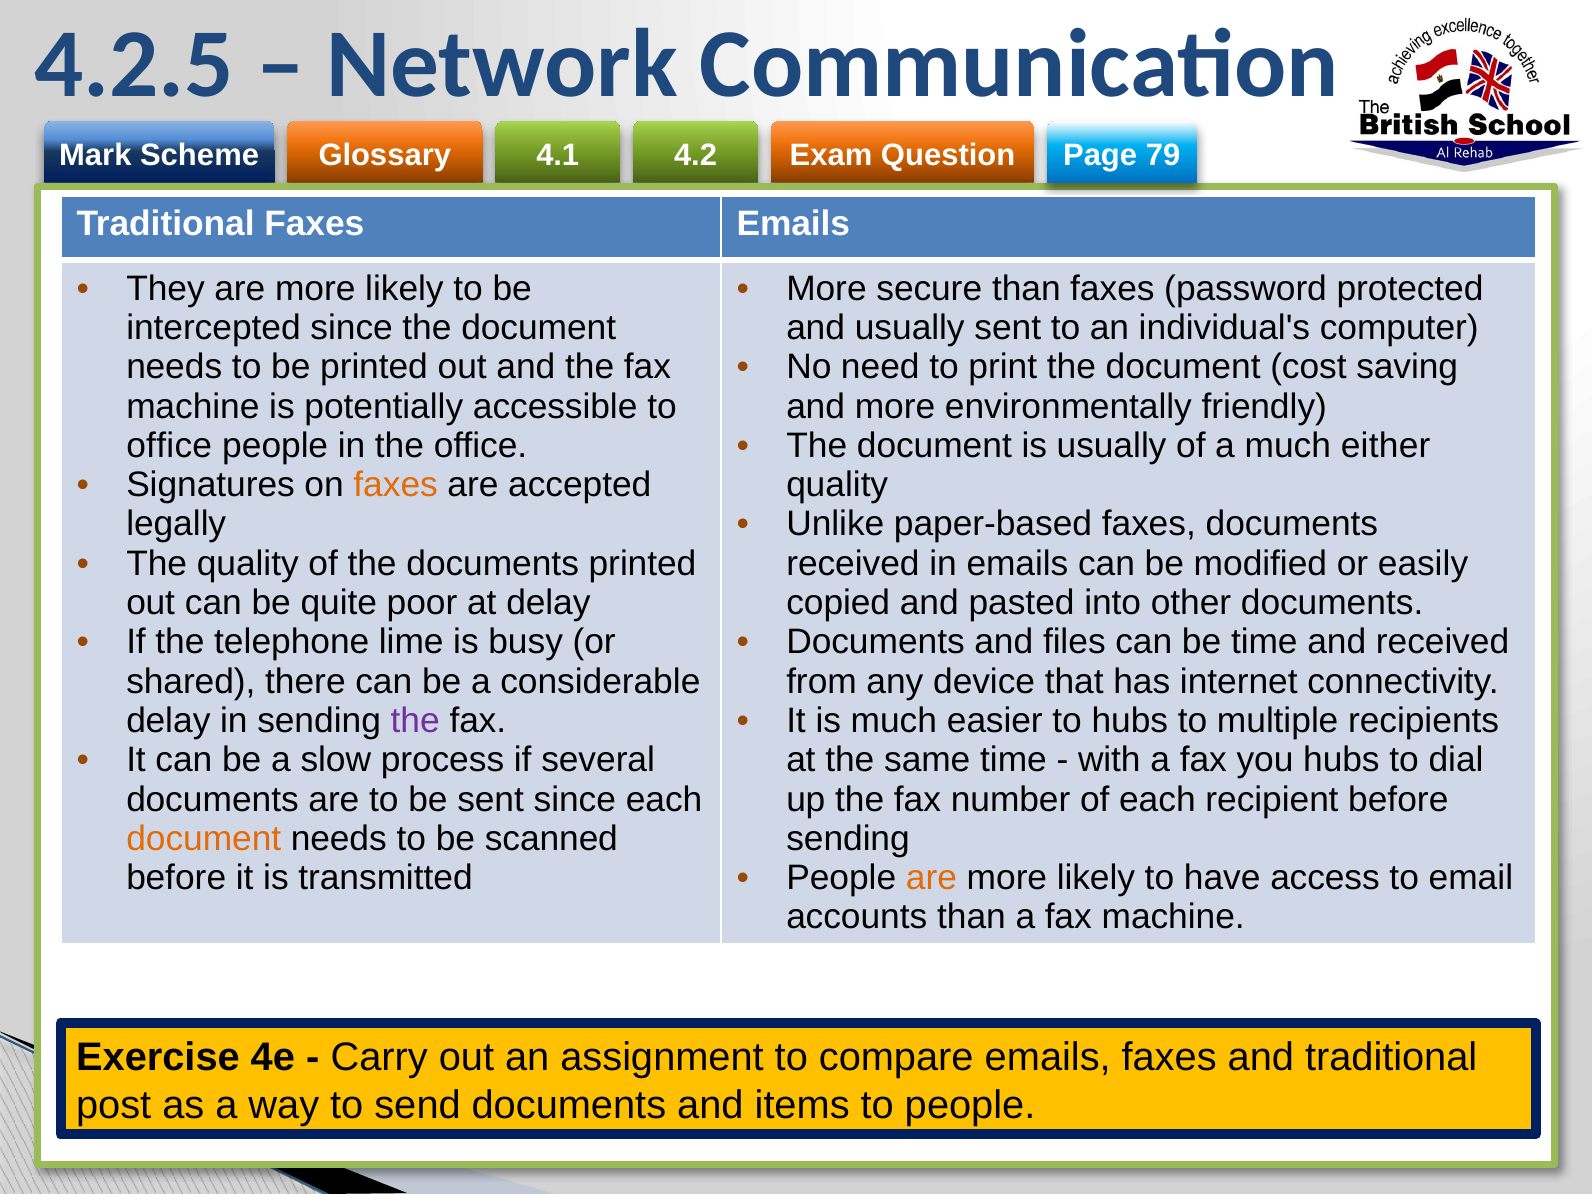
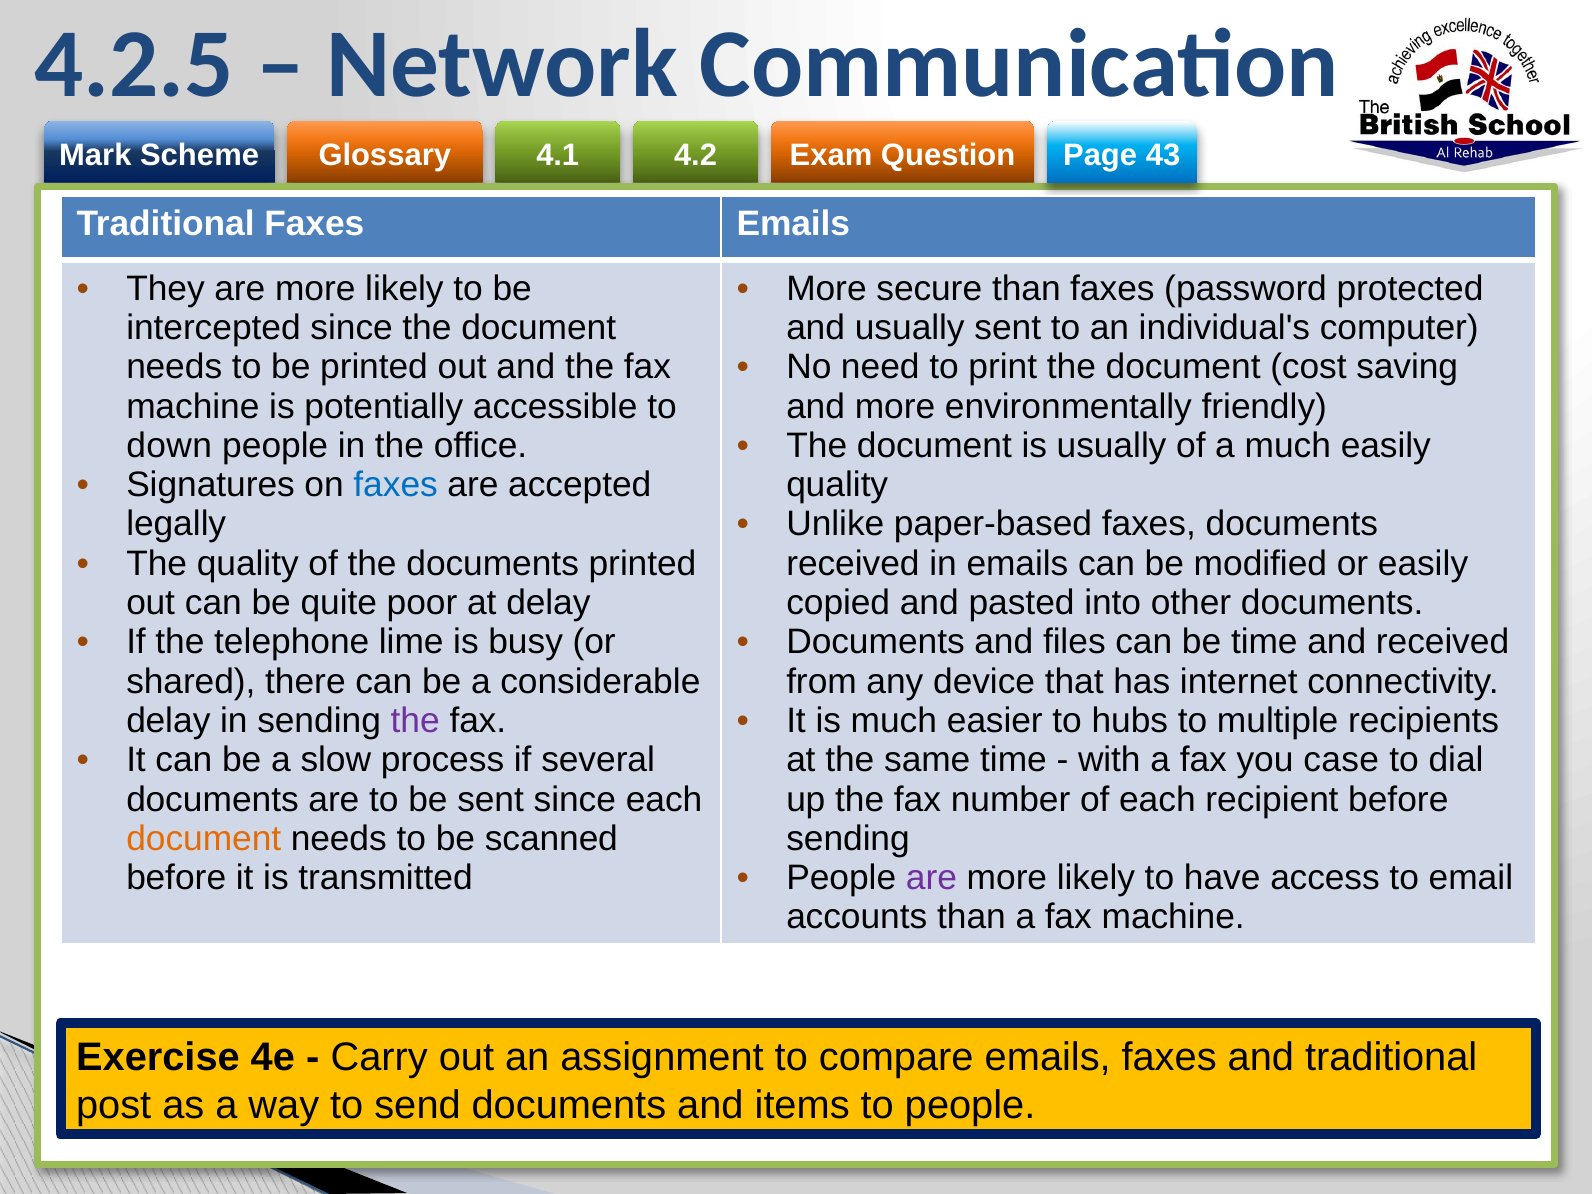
79: 79 -> 43 (1163, 156)
office: office -> down (169, 446)
much either: either -> easily (1386, 446)
faxes colour: orange -> blue (396, 485)
you hubs: hubs -> case (1341, 760)
are colour: orange -> purple (931, 878)
